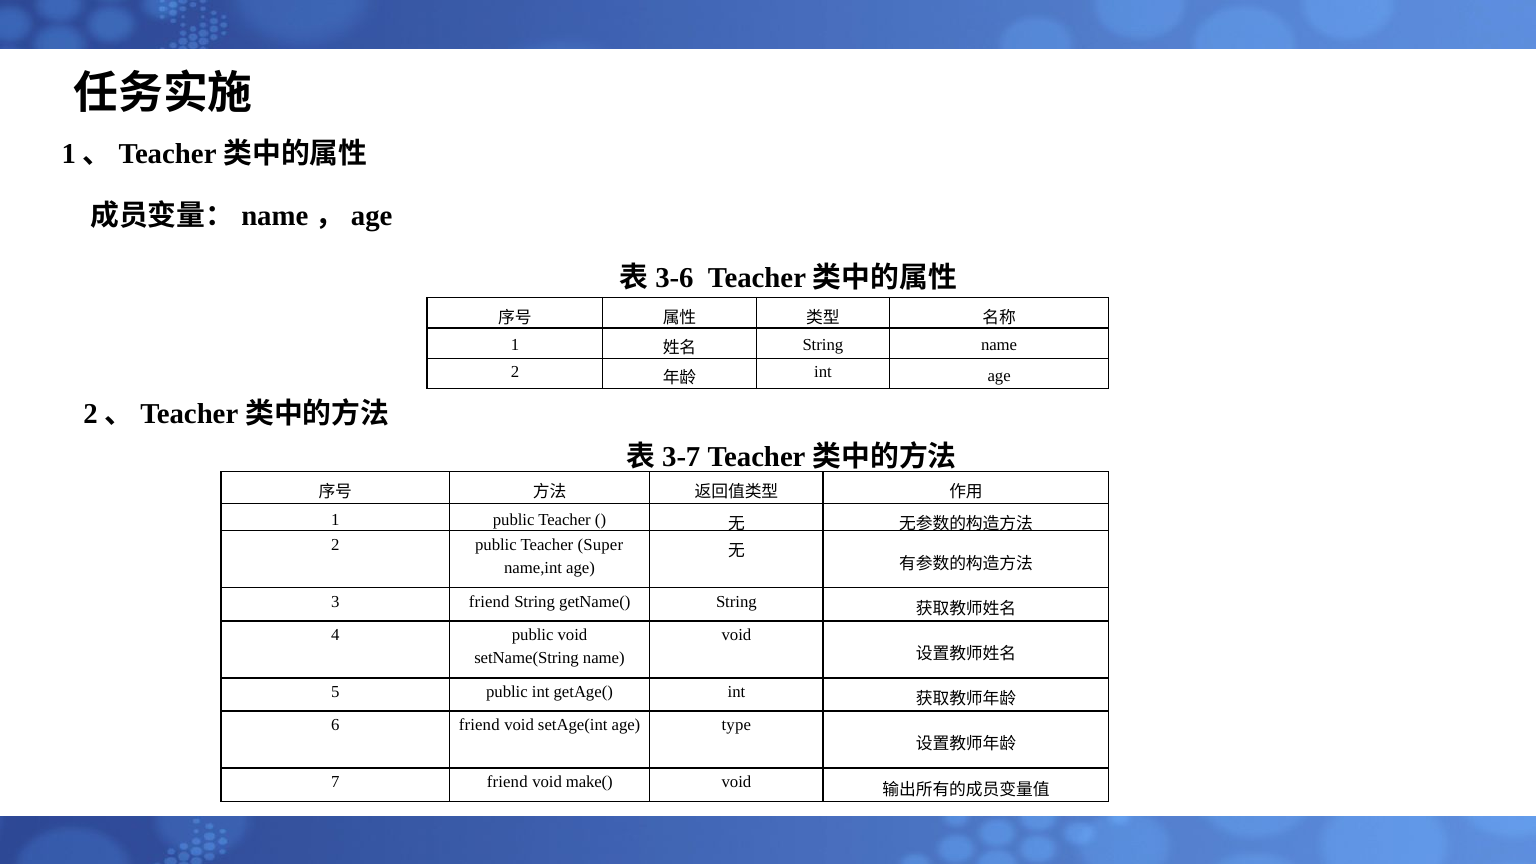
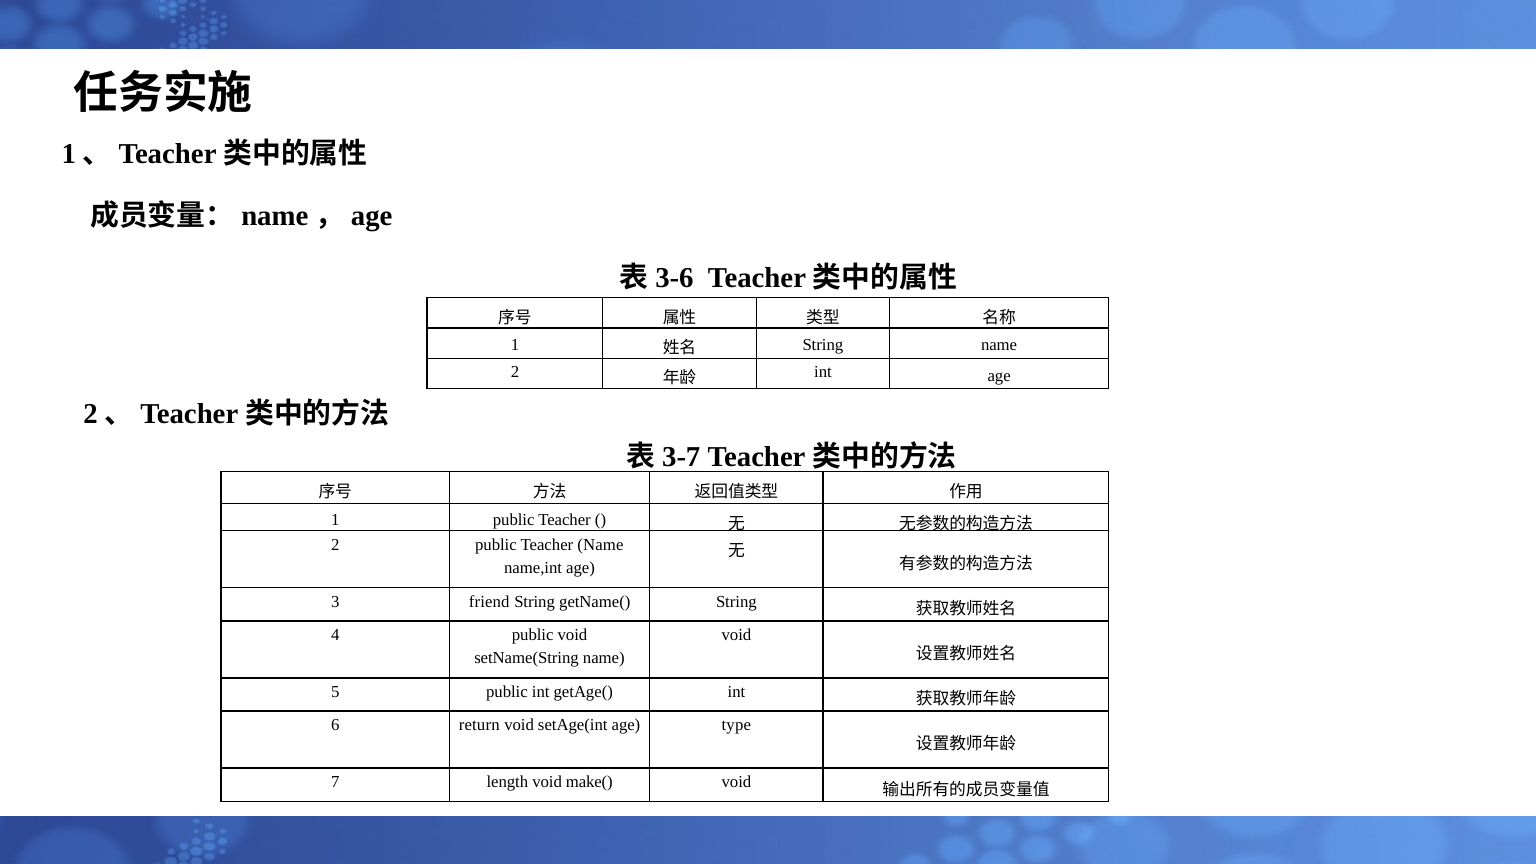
Teacher Super: Super -> Name (600, 545)
6 friend: friend -> return (479, 725)
7 friend: friend -> length (507, 782)
